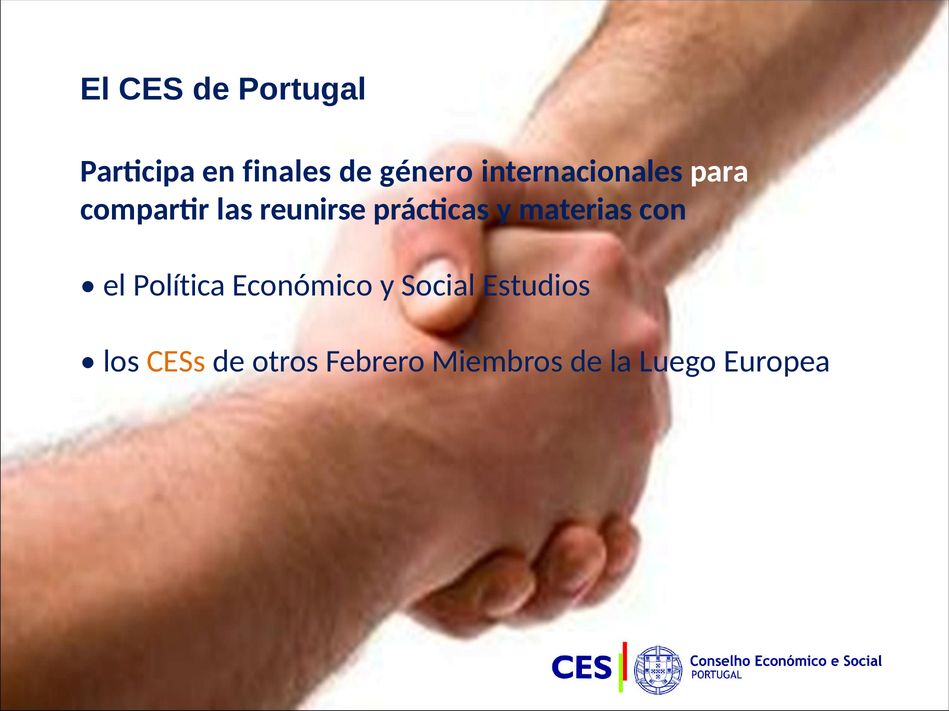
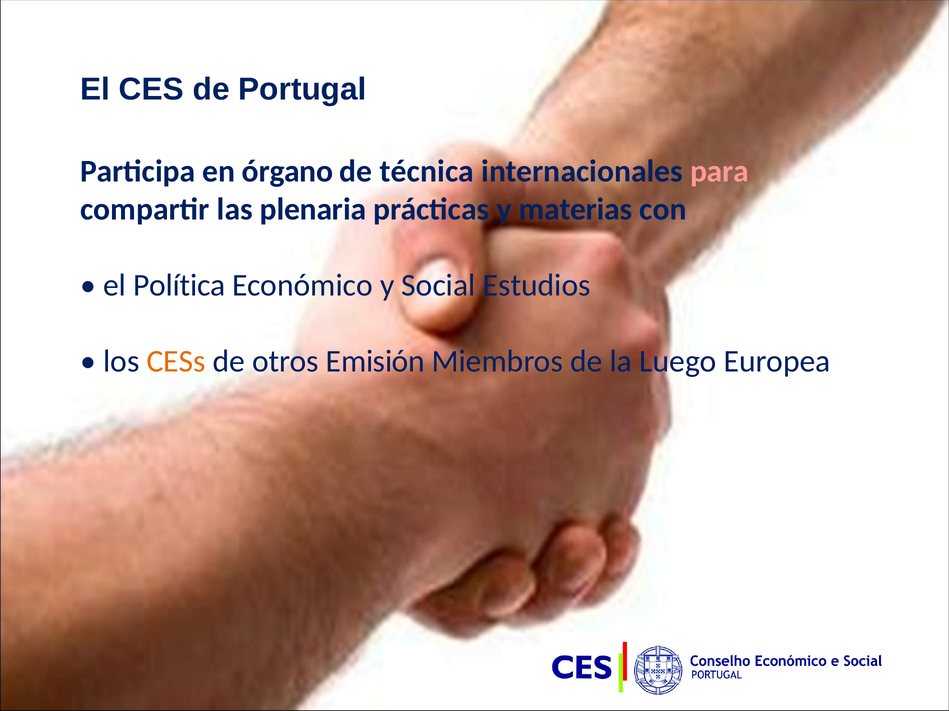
finales: finales -> órgano (288, 172)
género: género -> técnica (427, 172)
para colour: white -> pink (720, 172)
reunirse: reunirse -> plenaria (313, 210)
Febrero: Febrero -> Emisión (375, 361)
